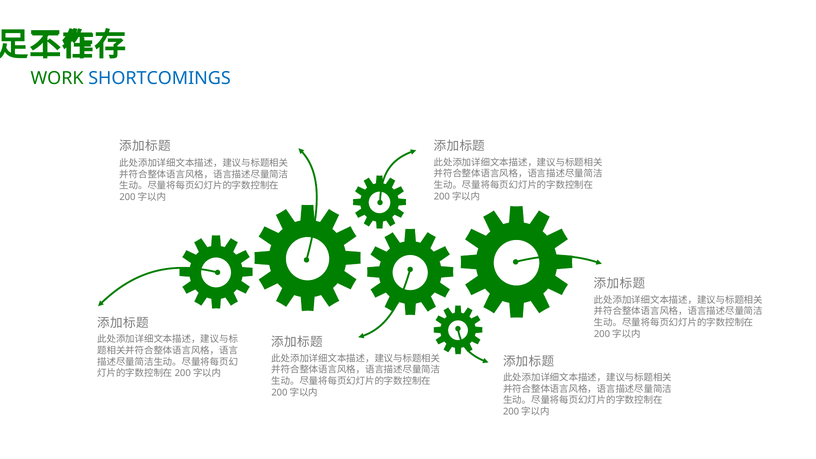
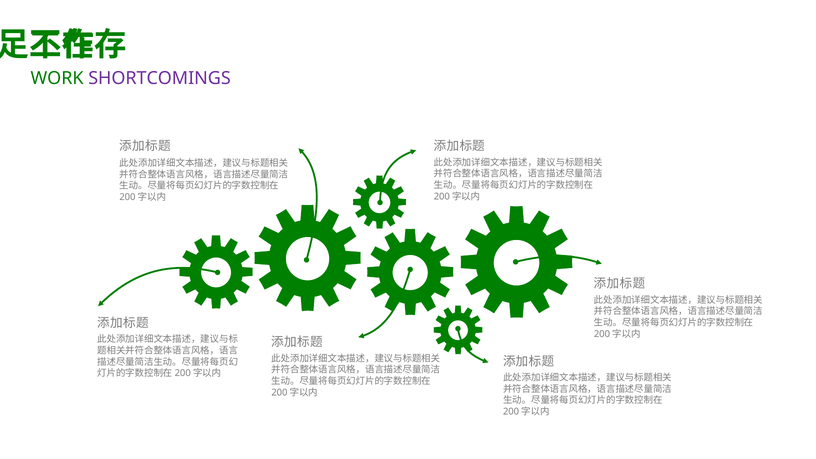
SHORTCOMINGS colour: blue -> purple (160, 78)
